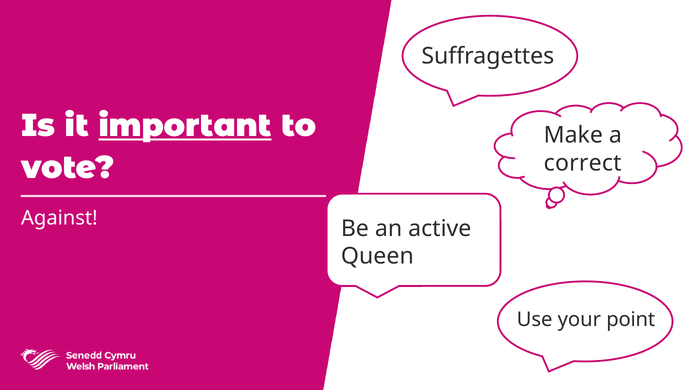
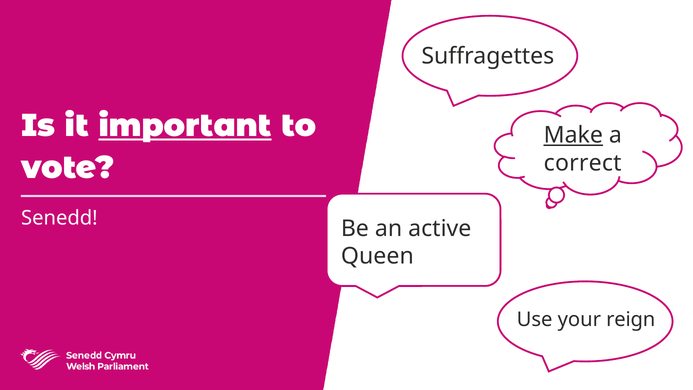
Make underline: none -> present (573, 135)
Against: Against -> Senedd (59, 218)
point: point -> reign (631, 319)
